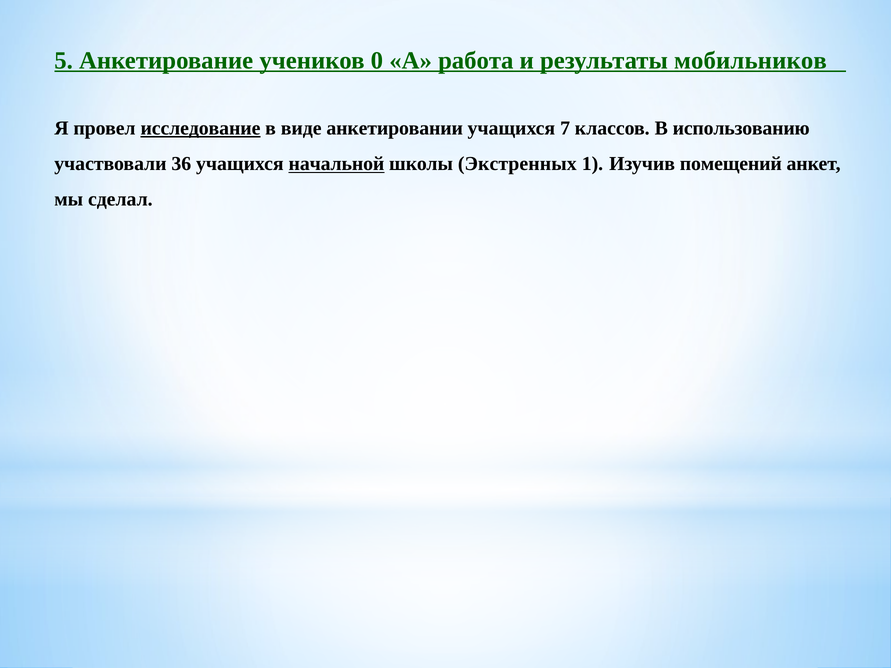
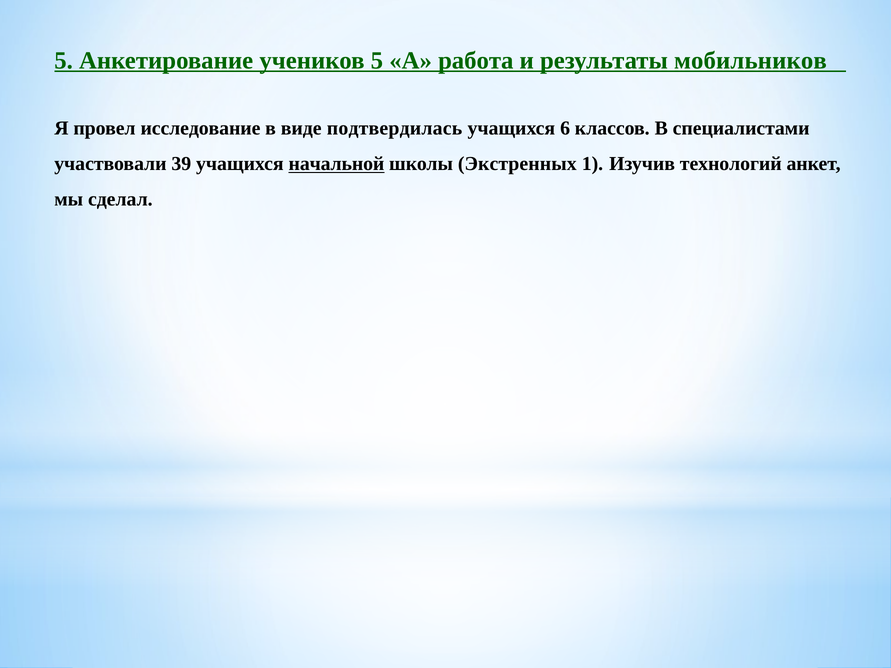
учеников 0: 0 -> 5 (377, 60)
исследование underline: present -> none (200, 128)
анкетировании: анкетировании -> подтвердилась (395, 128)
7: 7 -> 6 (565, 128)
использованию: использованию -> специалистами (741, 128)
36: 36 -> 39 (181, 164)
помещений: помещений -> технологий (731, 164)
